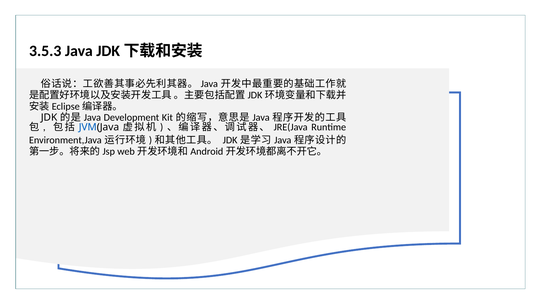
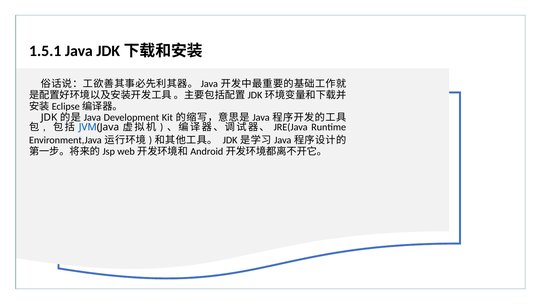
3.5.3: 3.5.3 -> 1.5.1 (45, 51)
